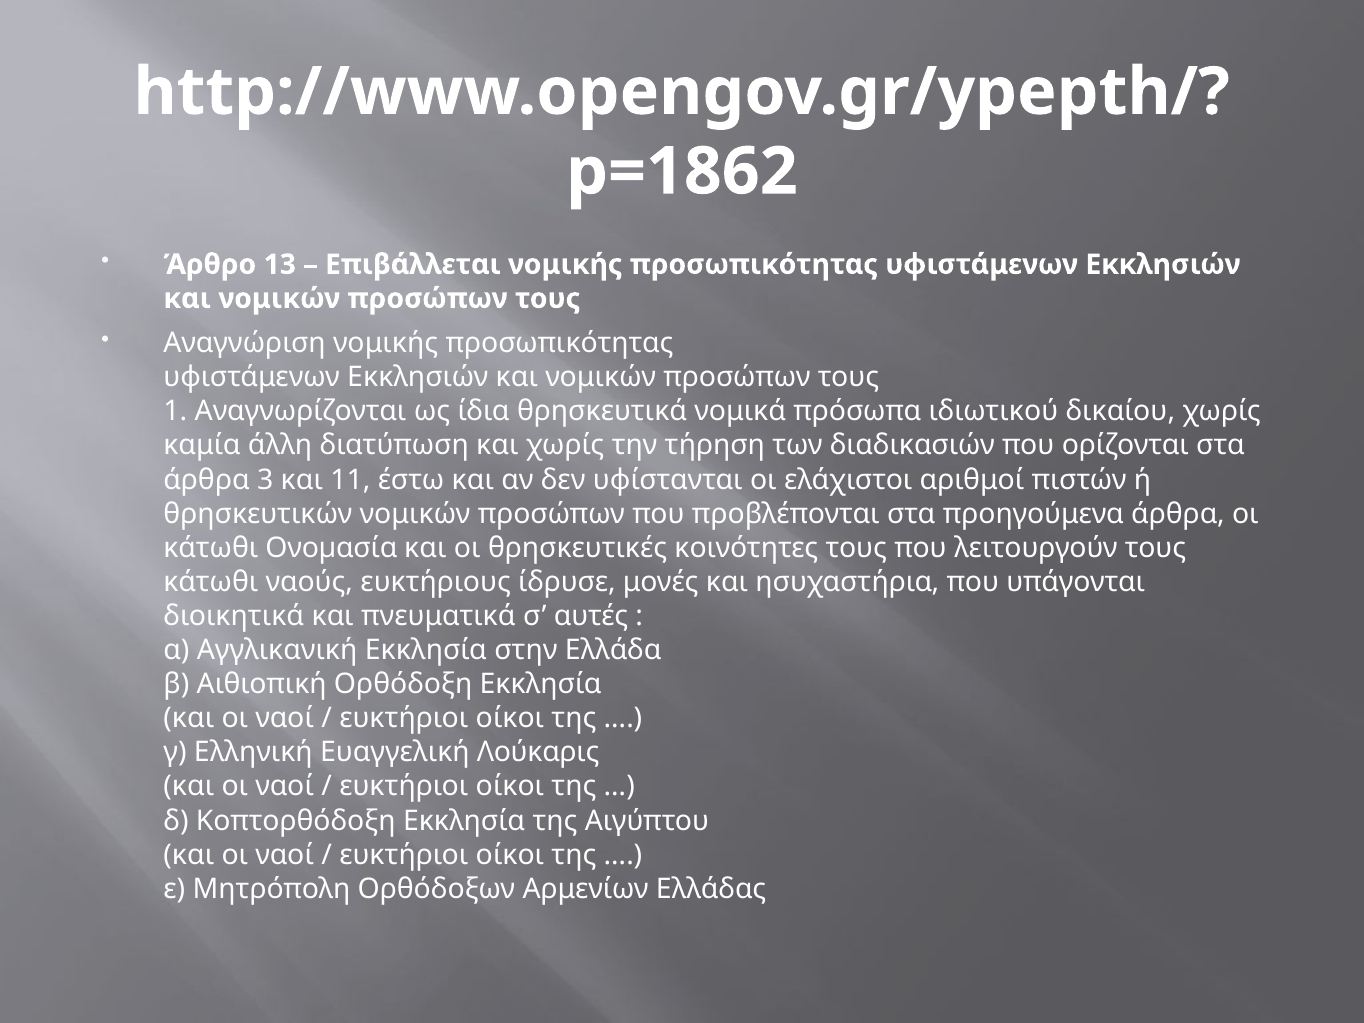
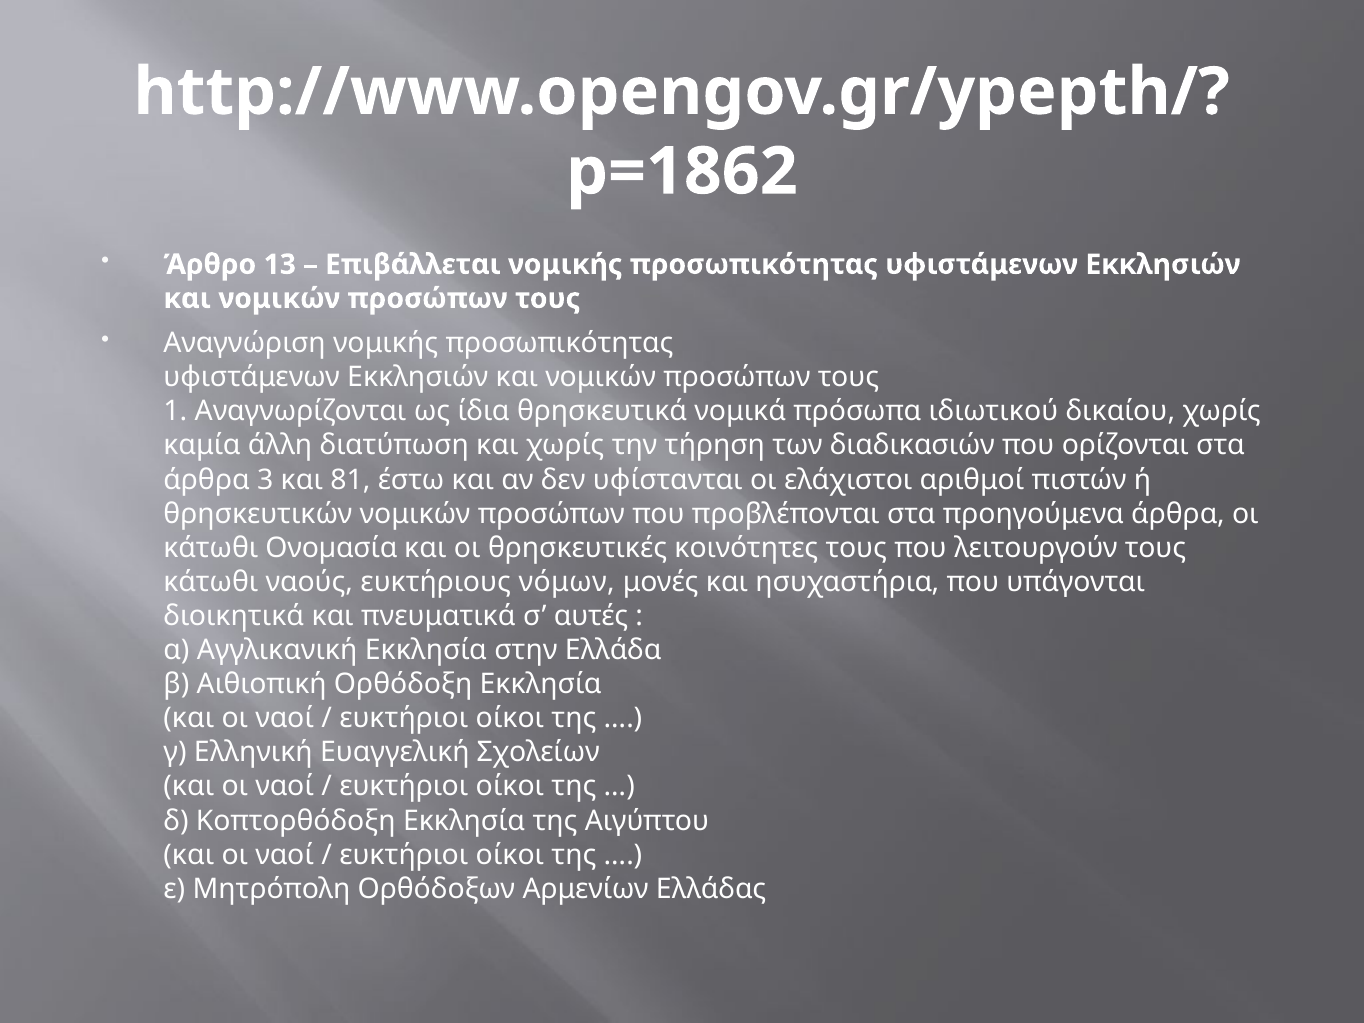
11: 11 -> 81 (350, 480)
ίδρυσε: ίδρυσε -> νόμων (567, 582)
Λούκαρις: Λούκαρις -> Σχολείων (538, 752)
